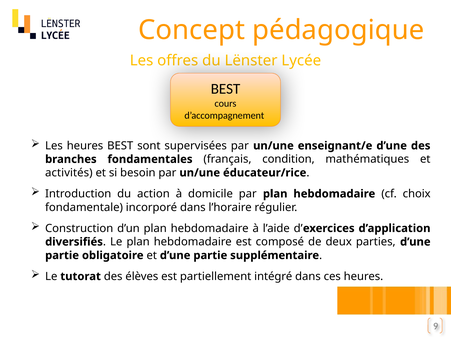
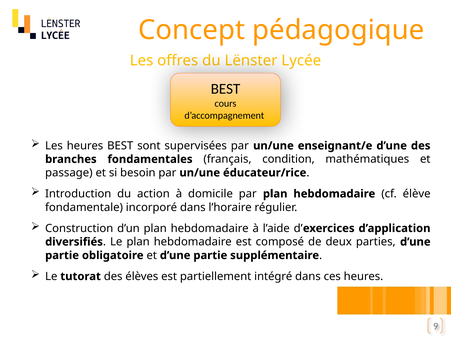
activités: activités -> passage (69, 173)
choix: choix -> élève (417, 194)
